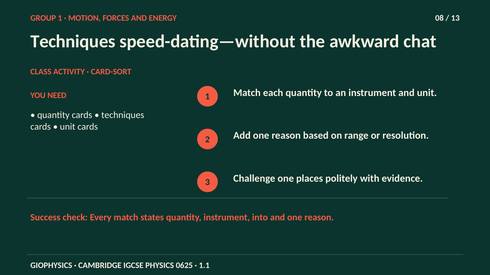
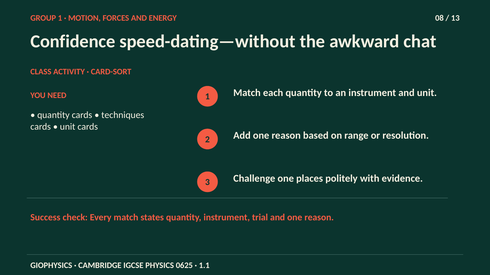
Techniques: Techniques -> Confidence (73, 42)
into: into -> trial (260, 218)
